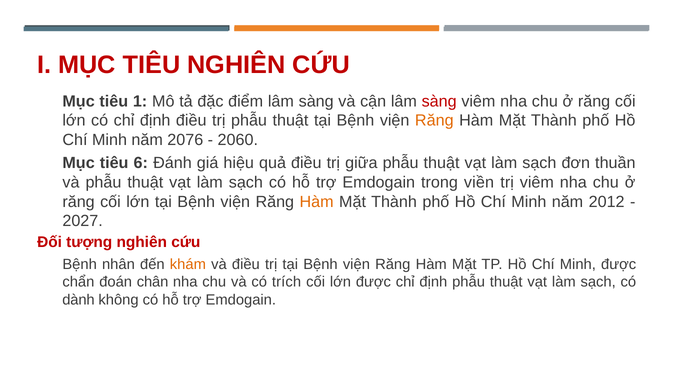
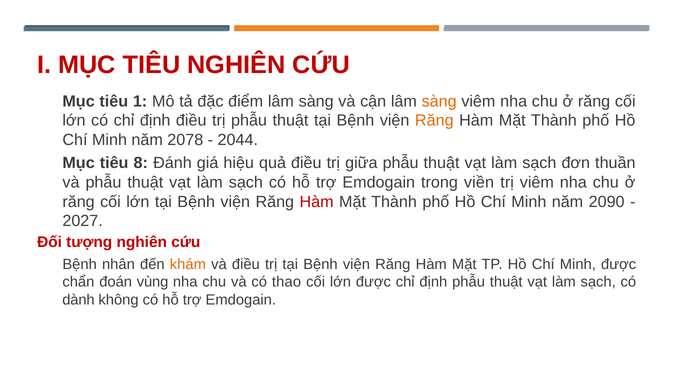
sàng colour: red -> orange (439, 101)
2076: 2076 -> 2078 (185, 140)
2060: 2060 -> 2044 (238, 140)
6: 6 -> 8 (141, 163)
Hàm colour: orange -> red (317, 202)
2012: 2012 -> 2090 (607, 202)
chân: chân -> vùng (153, 282)
trích: trích -> thao (287, 282)
